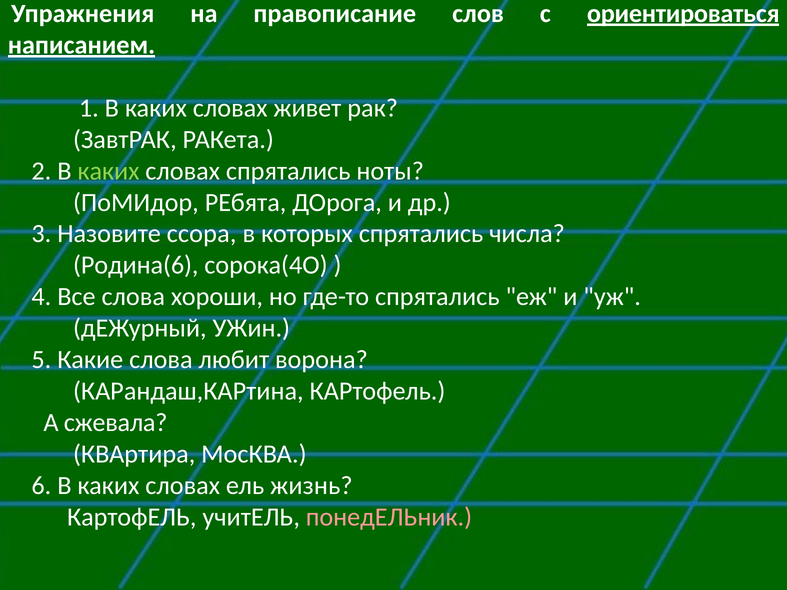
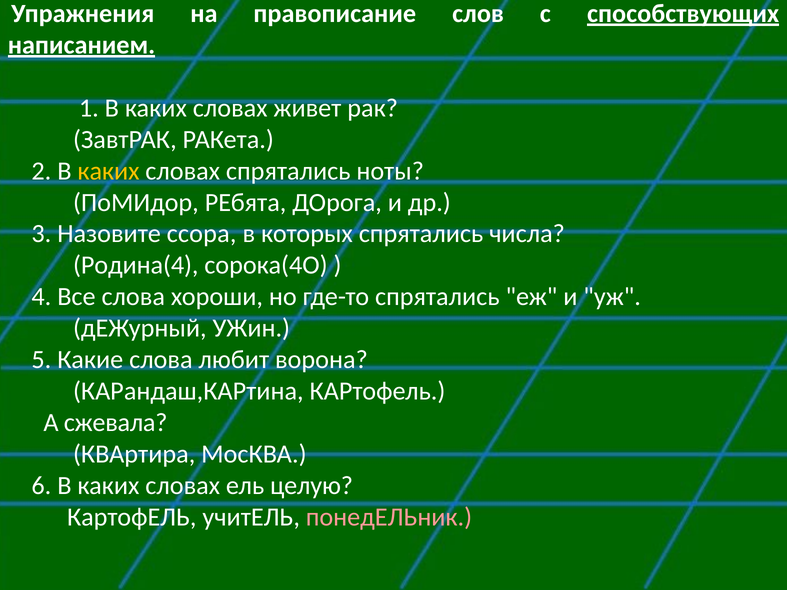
ориентироваться: ориентироваться -> способствующих (683, 14)
каких colour: light green -> yellow (108, 171)
Родина(6: Родина(6 -> Родина(4 (136, 265)
жизнь: жизнь -> целую (312, 486)
